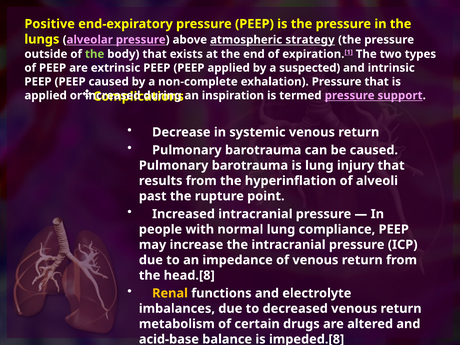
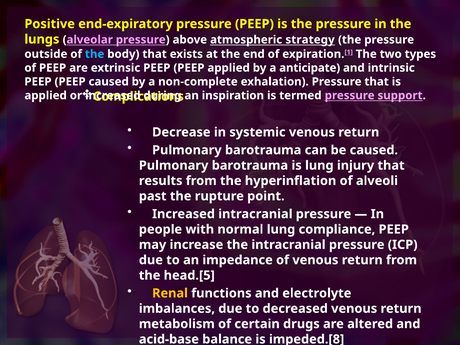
the colour: light green -> light blue (95, 54)
suspected: suspected -> anticipate (310, 68)
head.[8: head.[8 -> head.[5 (189, 275)
